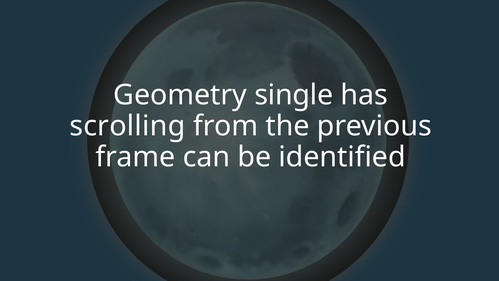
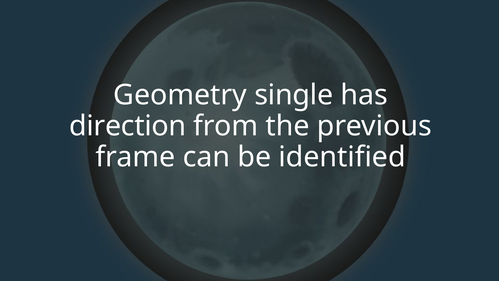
scrolling: scrolling -> direction (128, 126)
